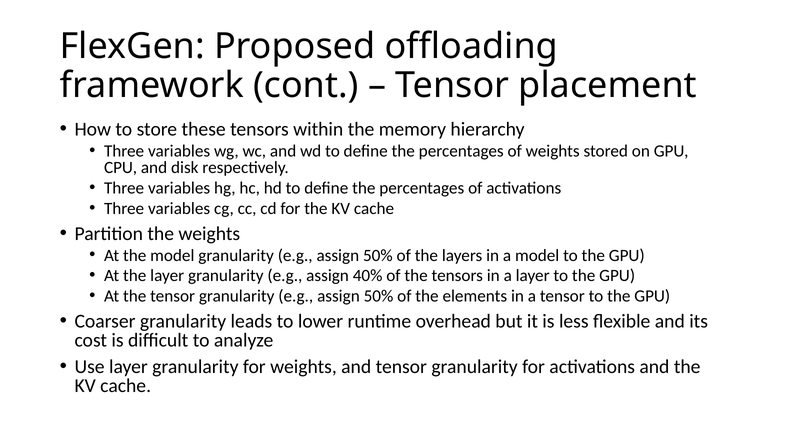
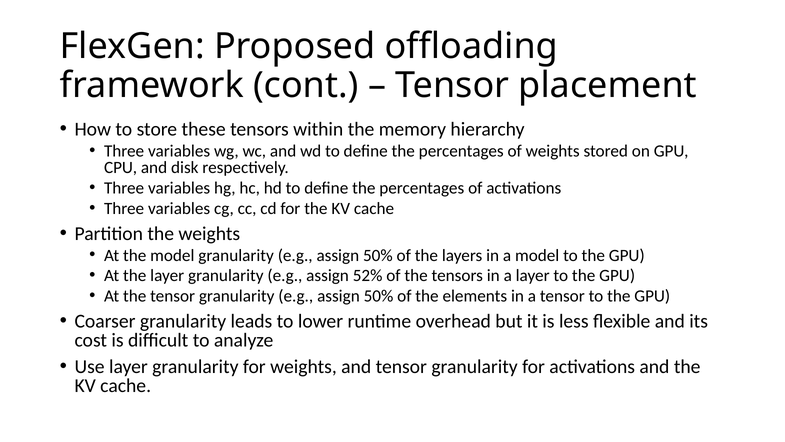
40%: 40% -> 52% (368, 275)
